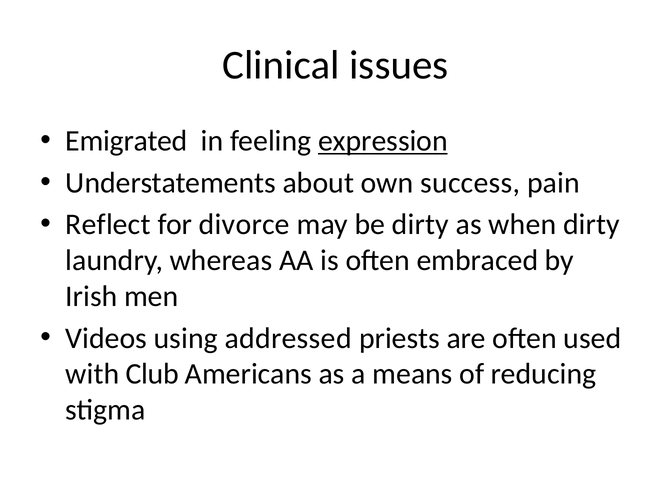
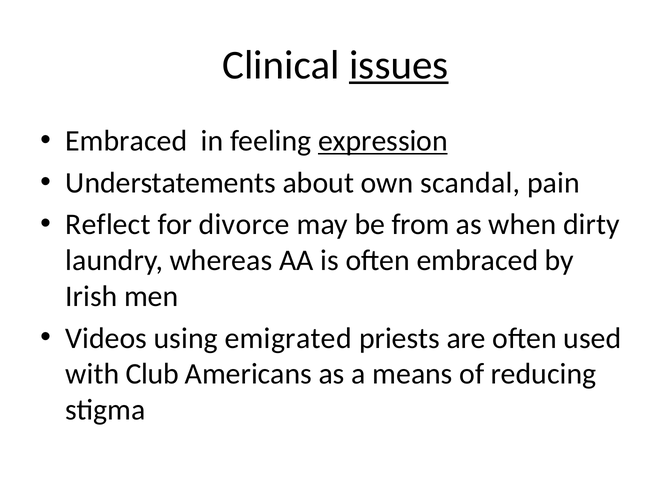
issues underline: none -> present (399, 65)
Emigrated: Emigrated -> Embraced (126, 141)
success: success -> scandal (470, 183)
be dirty: dirty -> from (421, 224)
addressed: addressed -> emigrated (288, 338)
